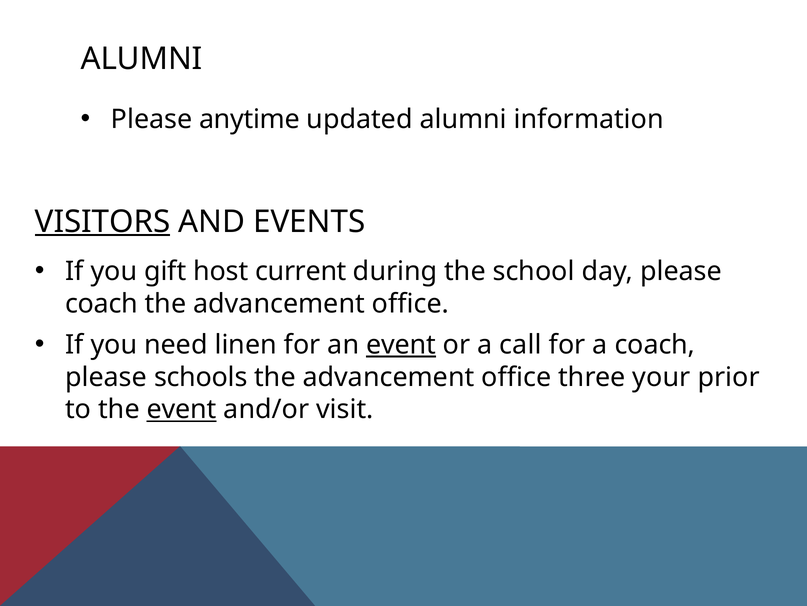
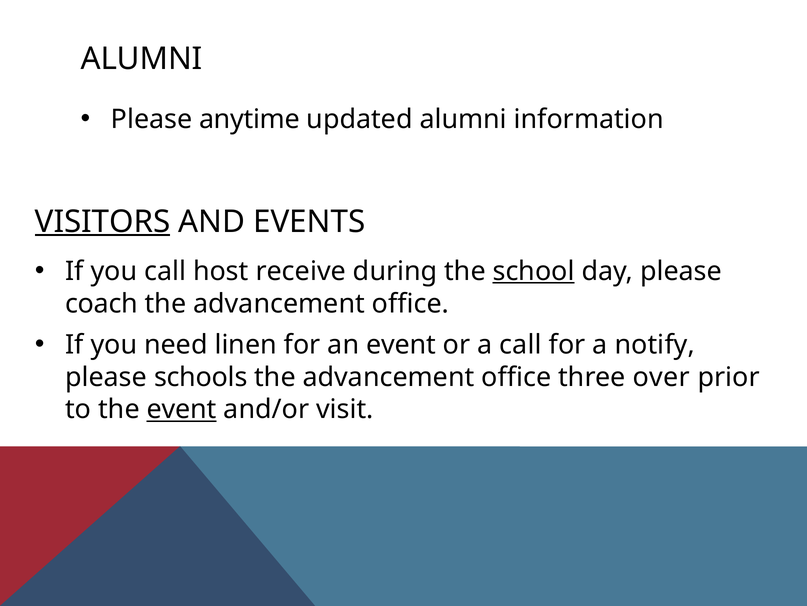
you gift: gift -> call (165, 271)
current: current -> receive (301, 271)
school underline: none -> present (534, 271)
event underline: present -> none (401, 345)
a coach: coach -> notify (655, 345)
your: your -> over (661, 377)
